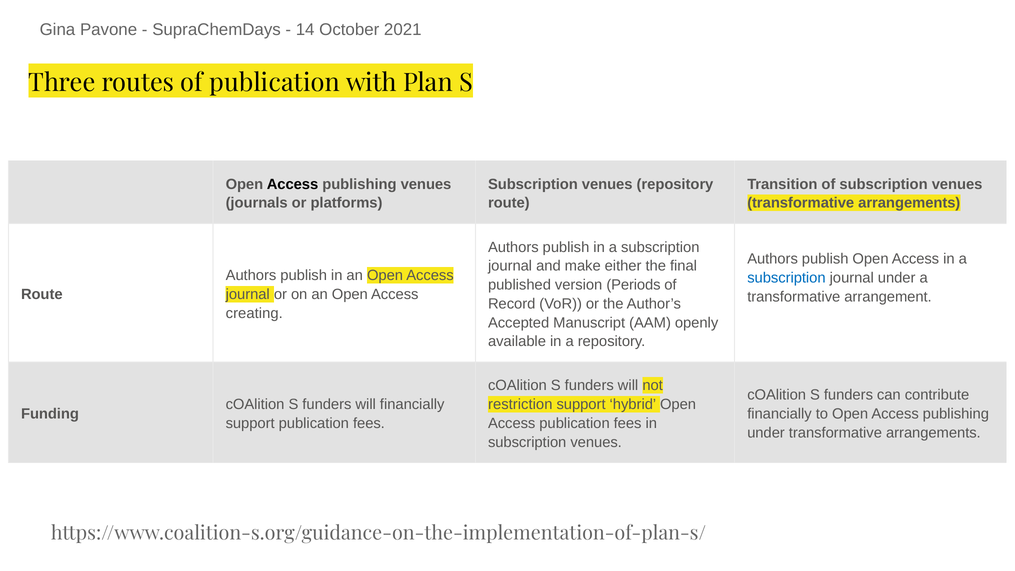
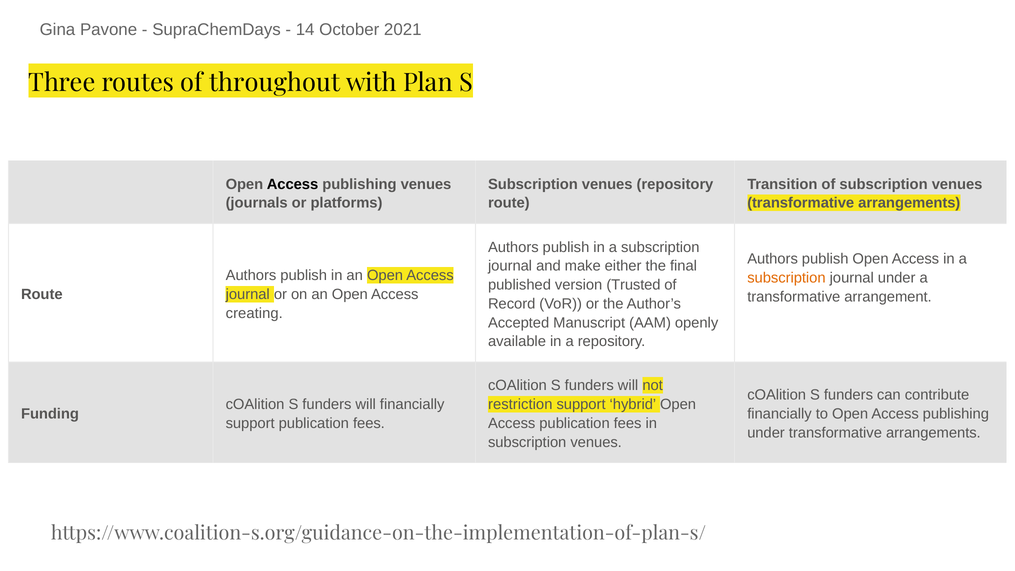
of publication: publication -> throughout (275, 83)
subscription colour: blue -> orange (786, 278)
Periods: Periods -> Trusted (633, 285)
